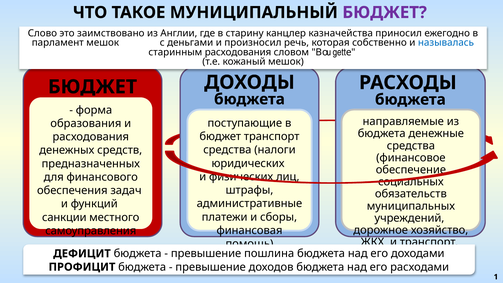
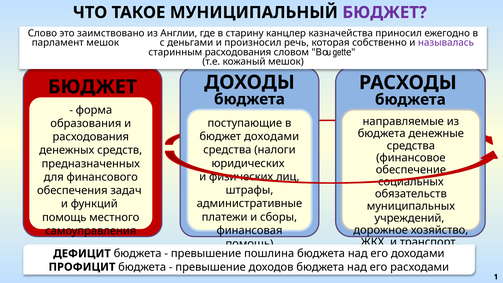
называлась colour: blue -> purple (446, 43)
бюджет транспорт: транспорт -> доходами (272, 137)
санкции: санкции -> помощь (64, 217)
